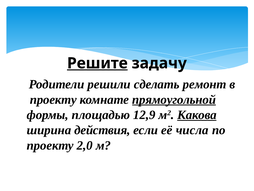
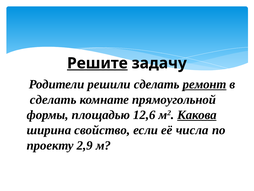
ремонт underline: none -> present (205, 84)
проекту: проекту -> сделать (53, 99)
прямоугольной underline: present -> none (174, 99)
12,9: 12,9 -> 12,6 (144, 115)
действия: действия -> свойство (102, 130)
2,0: 2,0 -> 2,9 (85, 145)
